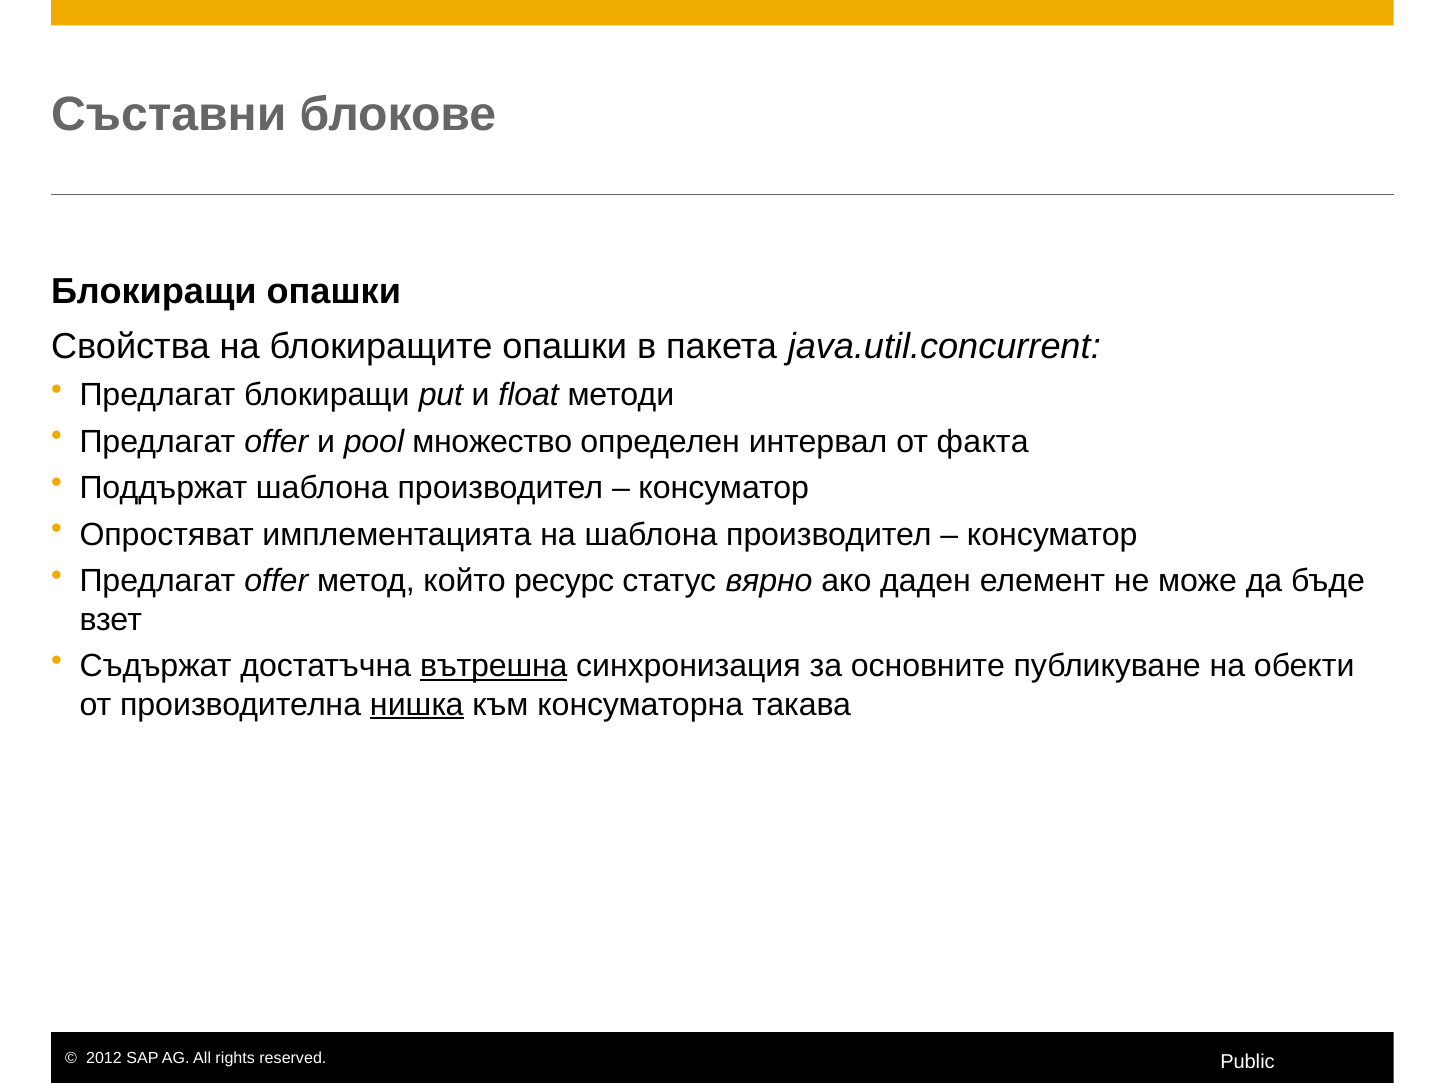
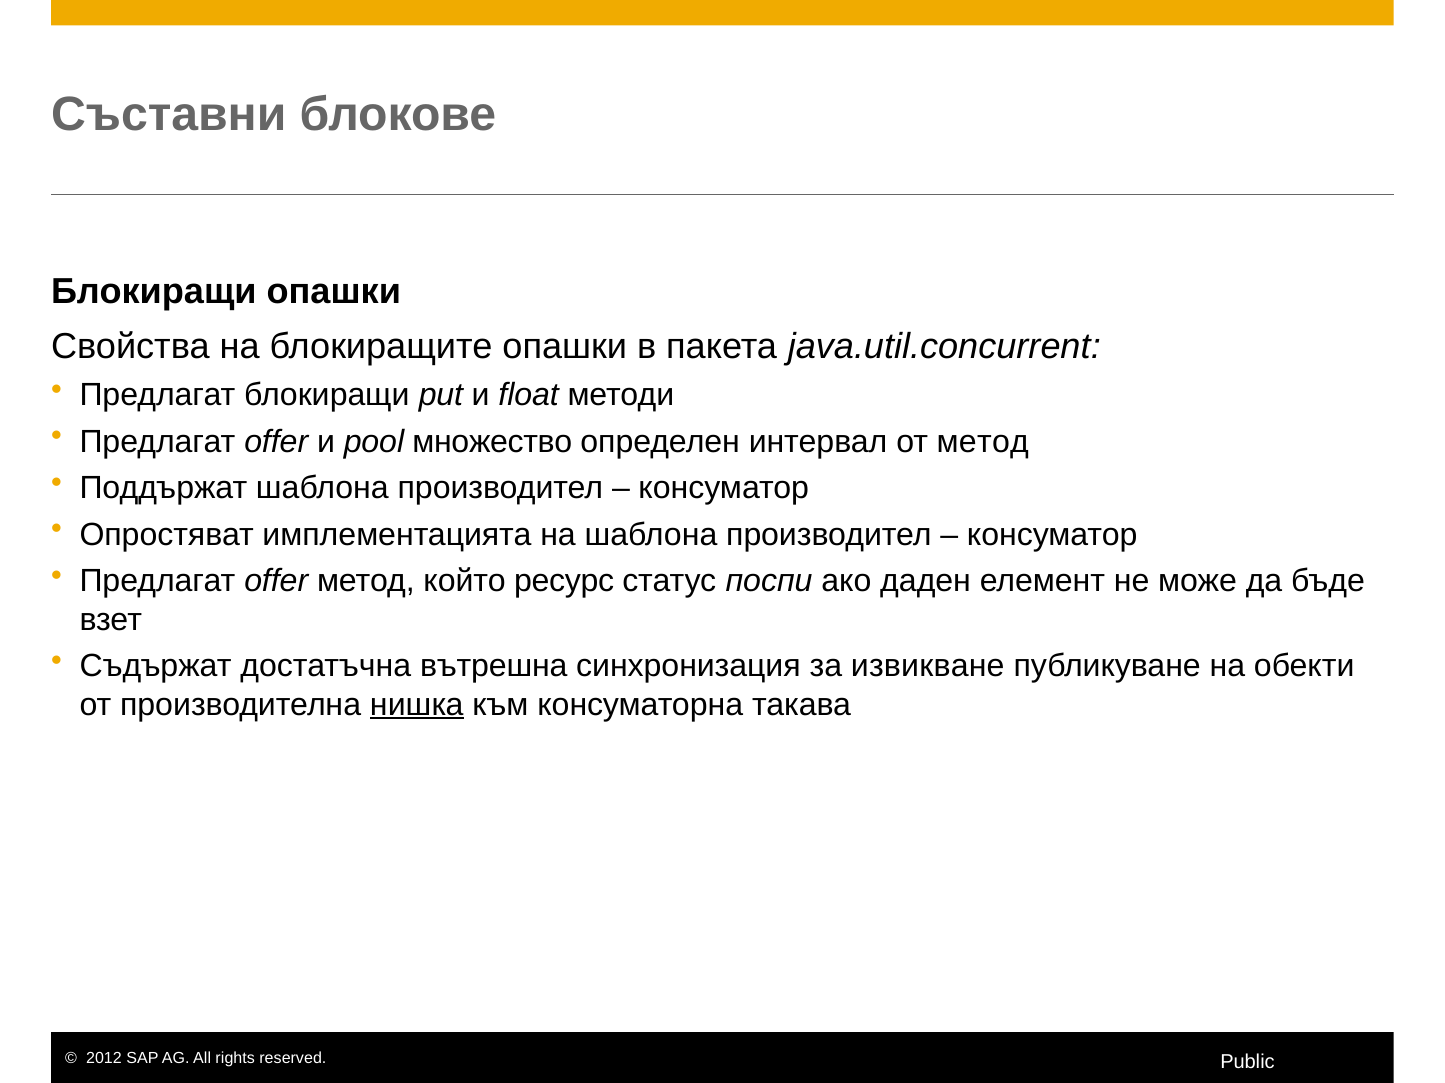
от факта: факта -> метод (983, 442)
вярно: вярно -> поспи (769, 582)
вътрешна underline: present -> none (494, 667)
основните: основните -> извикване (928, 667)
